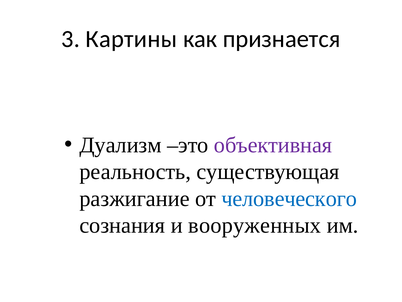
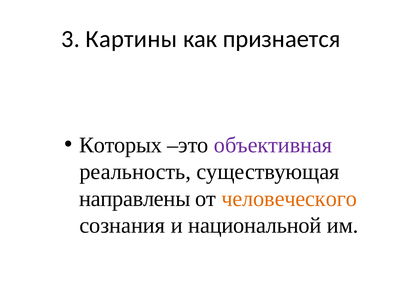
Дуализм: Дуализм -> Которых (121, 145)
разжигание: разжигание -> направлены (135, 198)
человеческого colour: blue -> orange (289, 198)
вооруженных: вооруженных -> национальной (255, 225)
